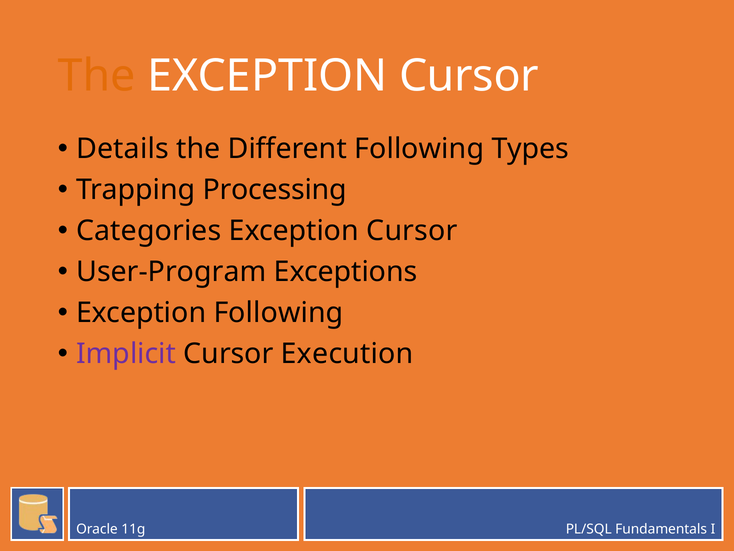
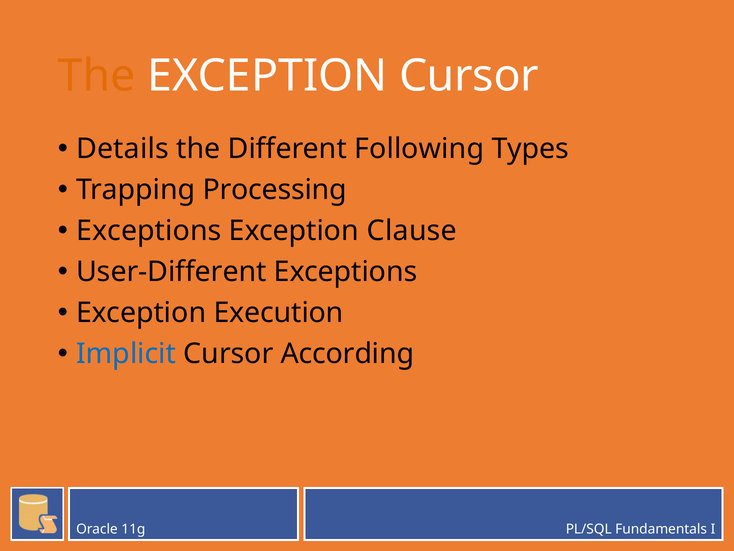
Categories: Categories -> Exceptions (149, 231)
Cursor: Cursor -> Clause (412, 231)
User-Program: User-Program -> User-Different (171, 272)
Exception Following: Following -> Execution (279, 313)
Implicit colour: purple -> blue (126, 354)
Execution: Execution -> According (347, 354)
